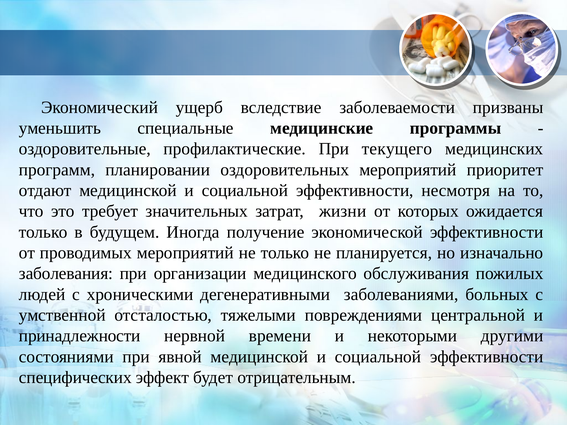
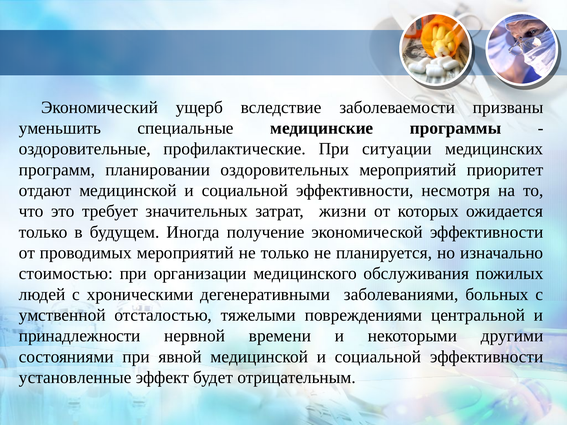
текущего: текущего -> ситуации (397, 149)
заболевания: заболевания -> стоимостью (66, 274)
специфических: специфических -> установленные (75, 378)
